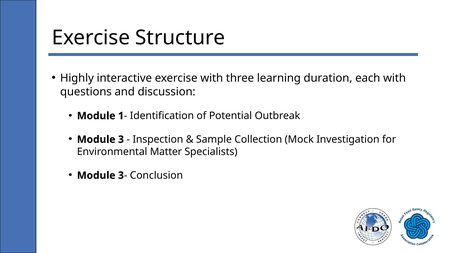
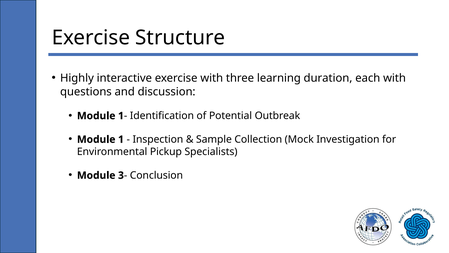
3: 3 -> 1 (121, 139)
Matter: Matter -> Pickup (166, 152)
